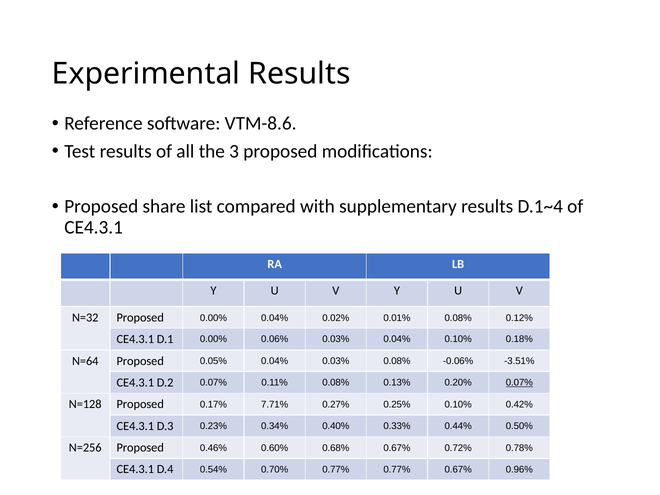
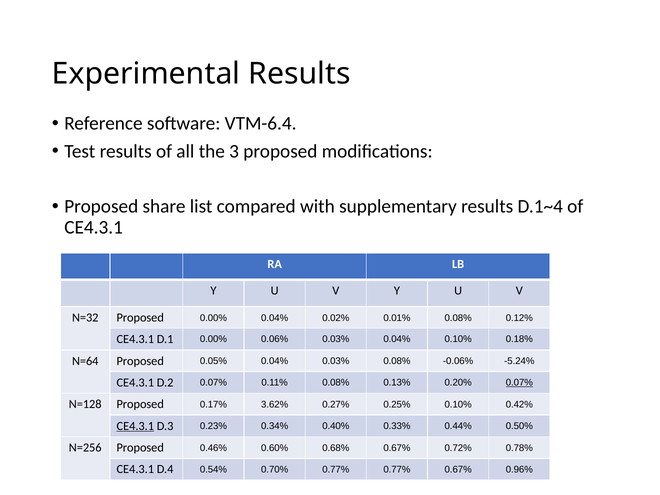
VTM-8.6: VTM-8.6 -> VTM-6.4 (261, 124)
-3.51%: -3.51% -> -5.24% (519, 361)
7.71%: 7.71% -> 3.62% (275, 405)
CE4.3.1 underline: none -> present (135, 426)
